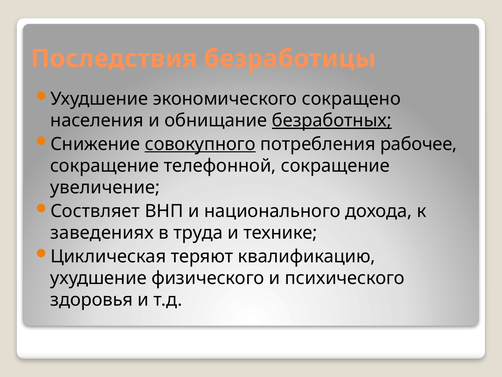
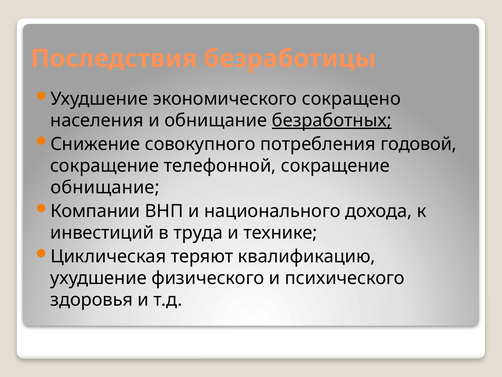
совокупного underline: present -> none (200, 144)
рабочее: рабочее -> годовой (419, 144)
увеличение: увеличение -> обнищание (105, 187)
Соствляет: Соствляет -> Компании (95, 211)
заведениях: заведениях -> инвестиций (102, 233)
